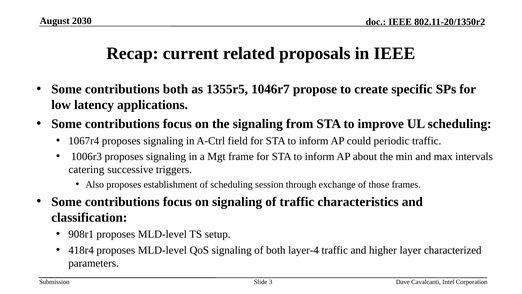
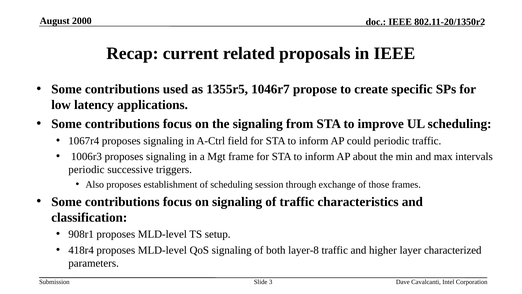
2030: 2030 -> 2000 (82, 21)
contributions both: both -> used (176, 89)
catering: catering -> periodic (86, 169)
layer-4: layer-4 -> layer-8 (304, 250)
